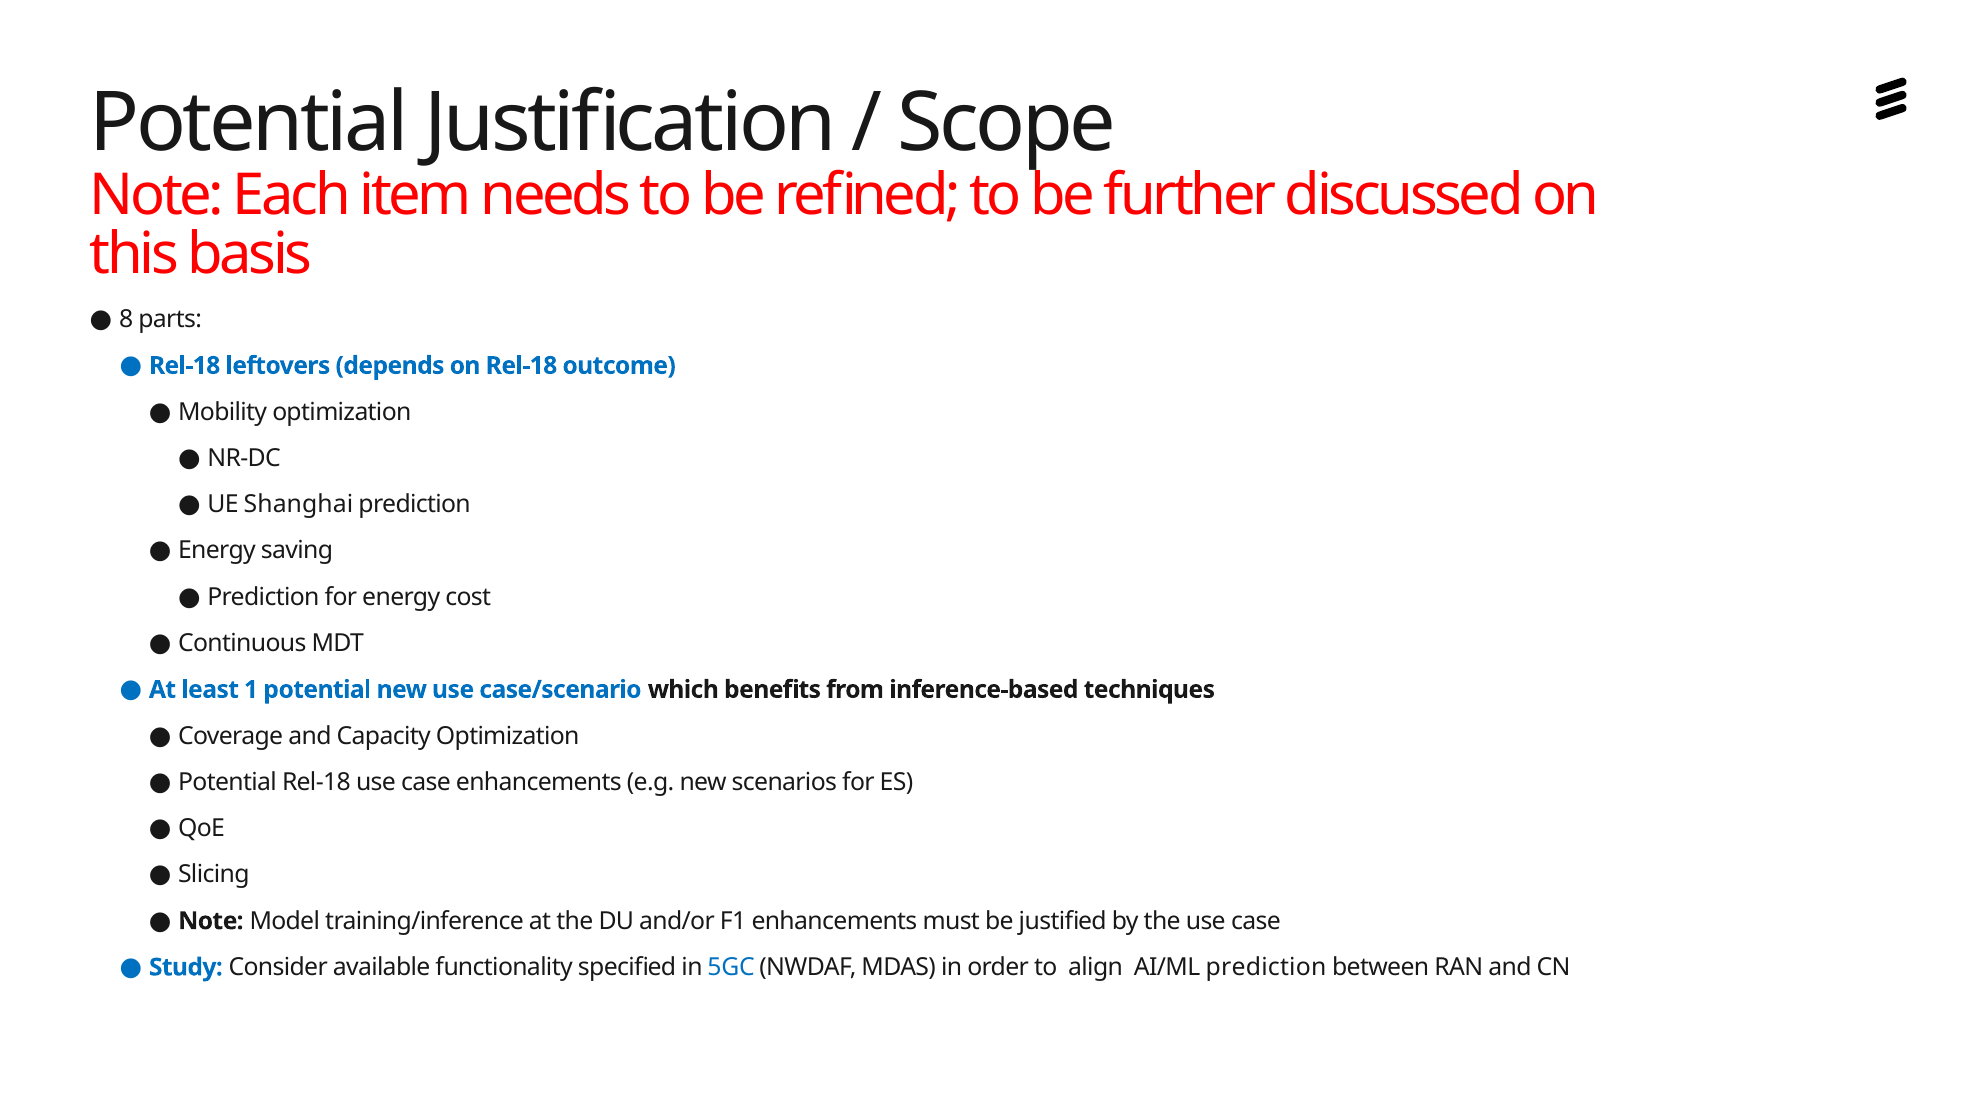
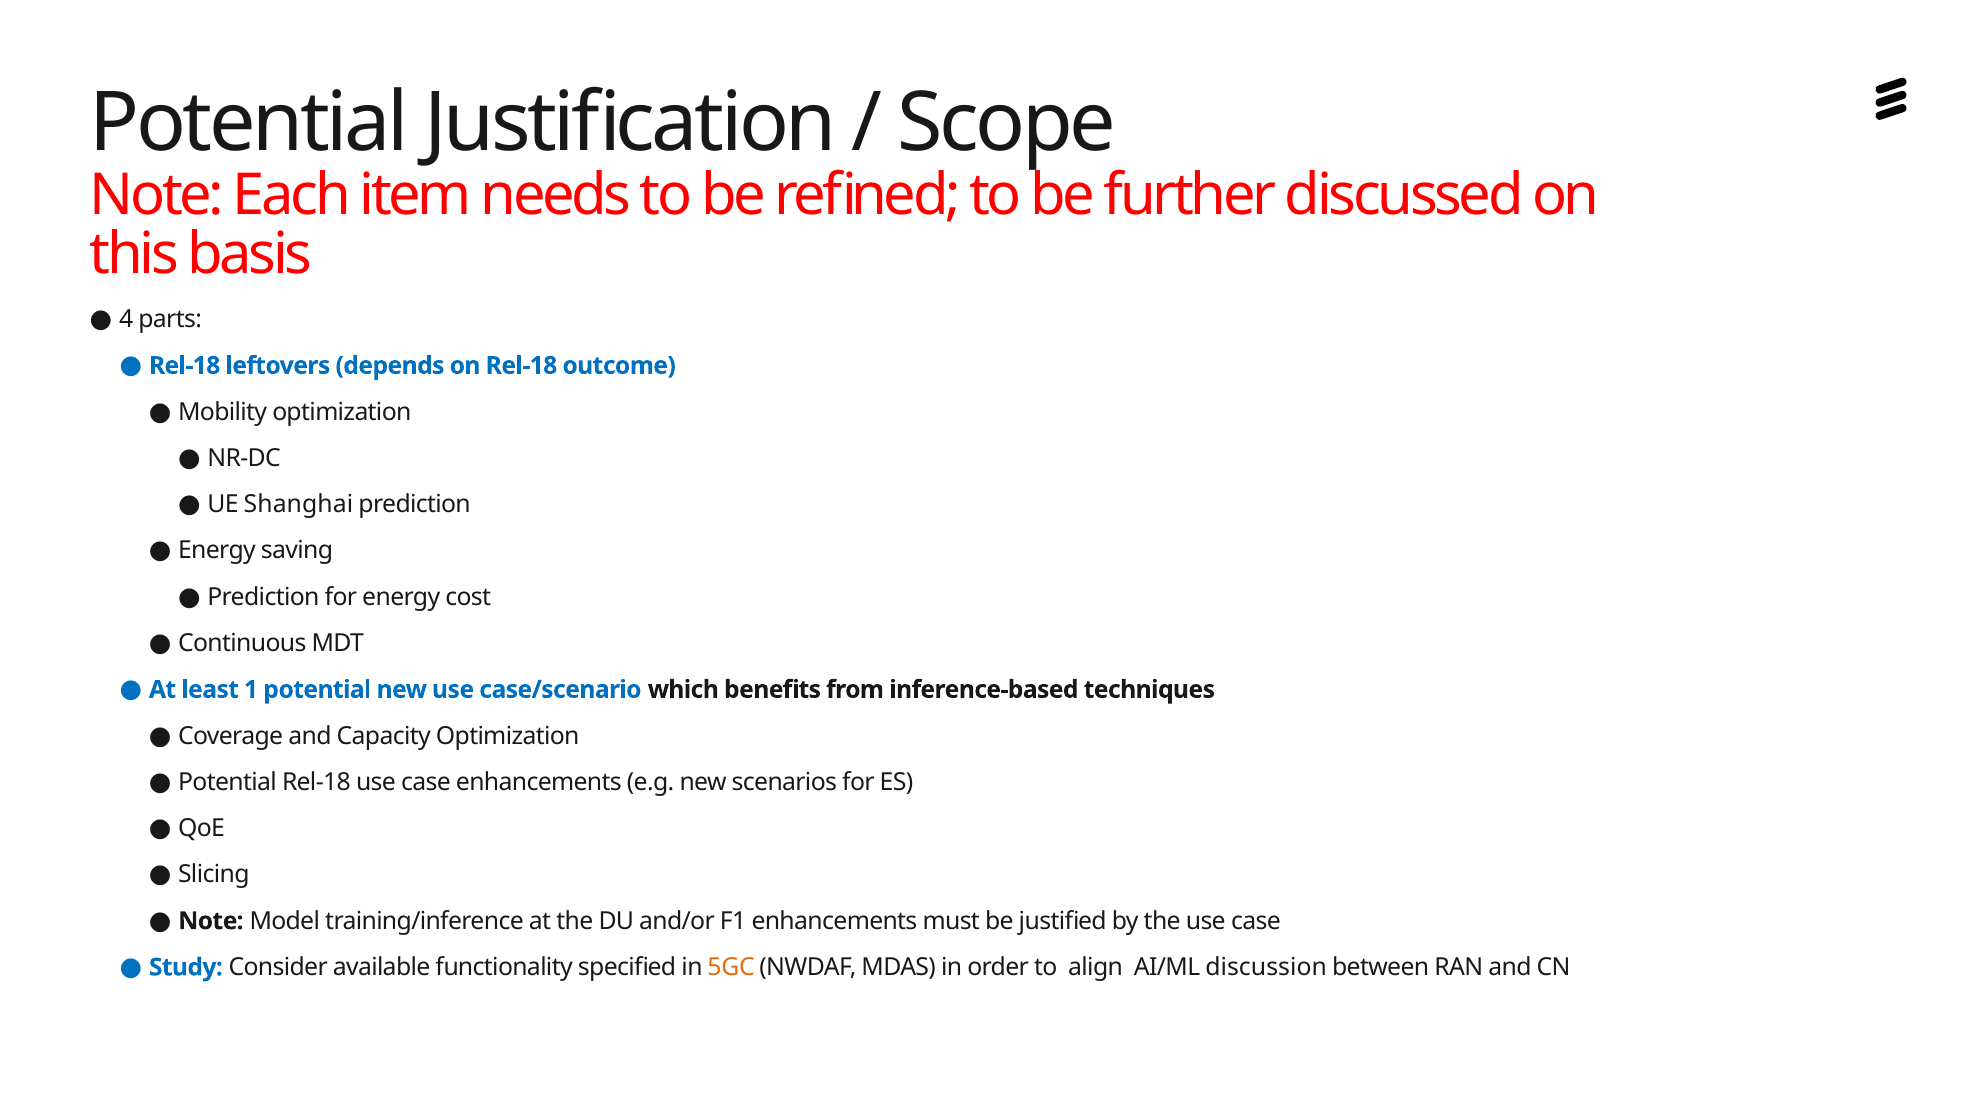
8: 8 -> 4 (126, 319)
5GC colour: blue -> orange (731, 967)
AI/ML prediction: prediction -> discussion (1266, 967)
